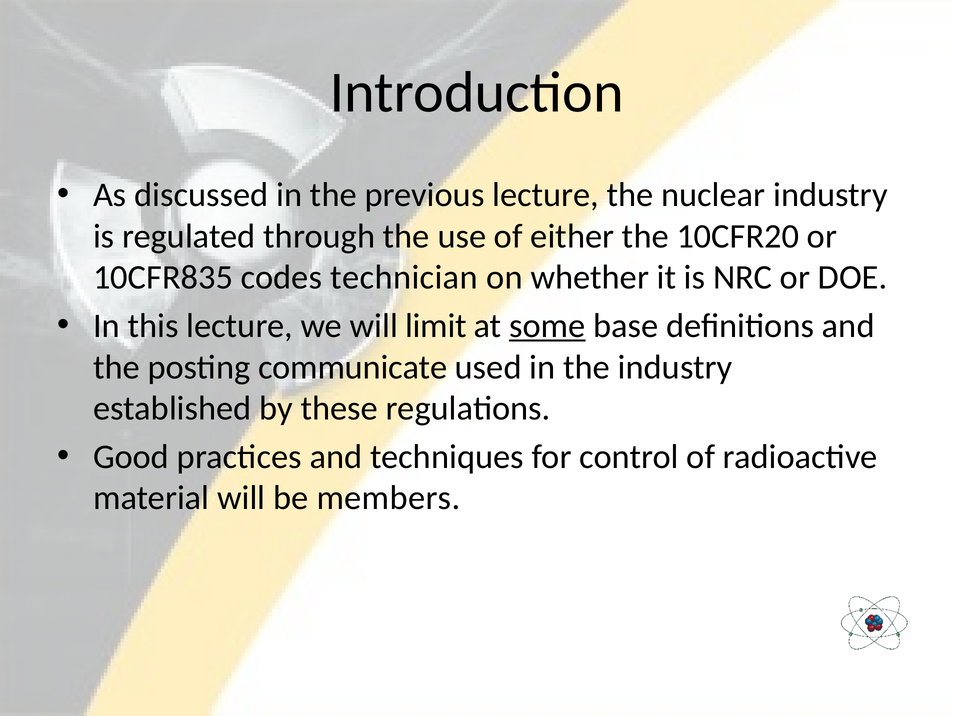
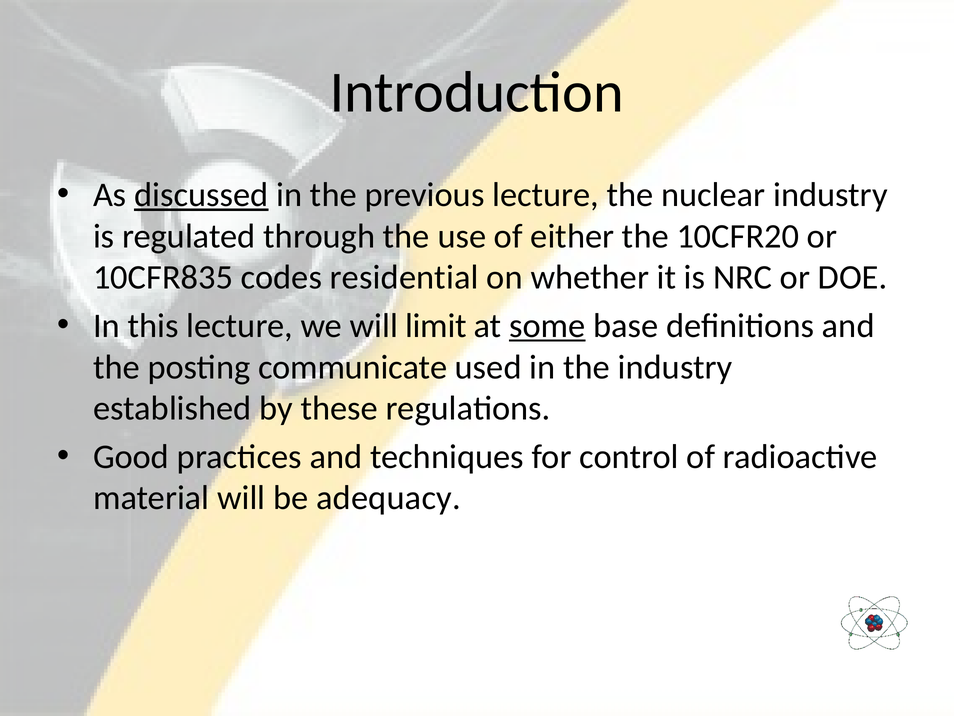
discussed underline: none -> present (201, 195)
technician: technician -> residential (404, 277)
members: members -> adequacy (389, 498)
